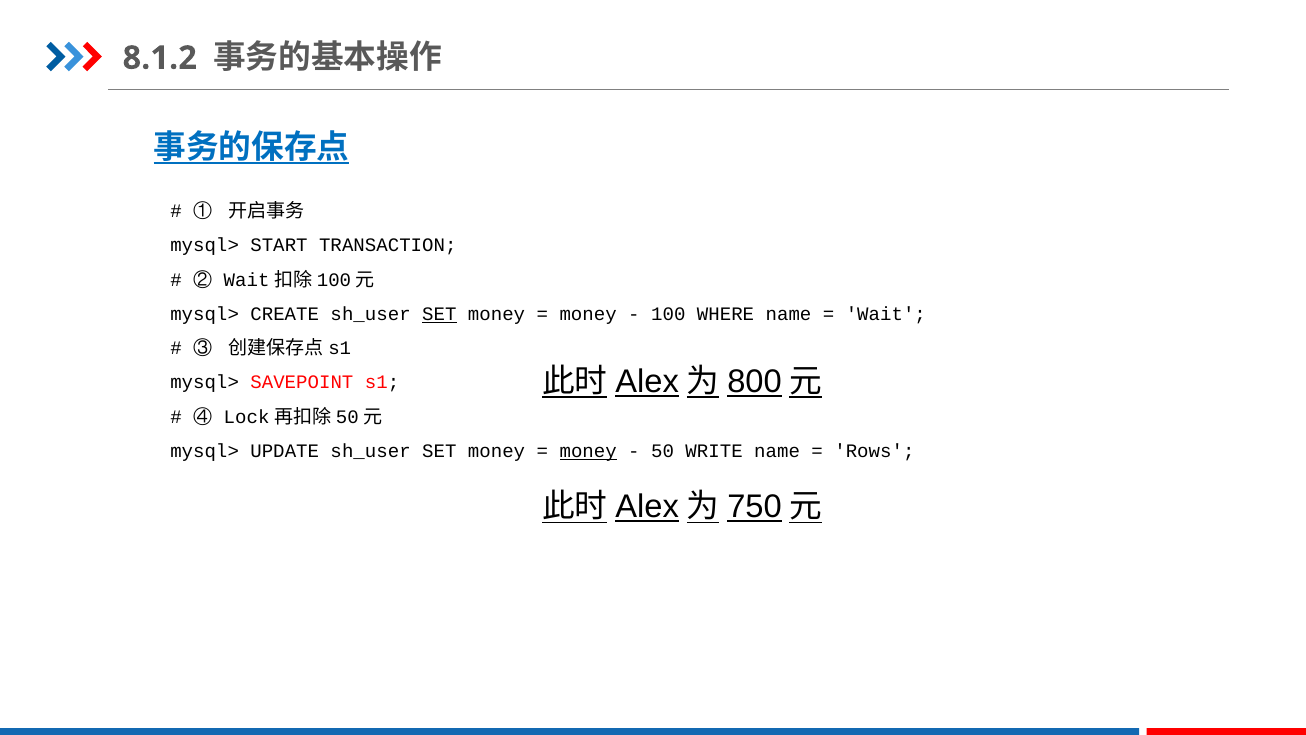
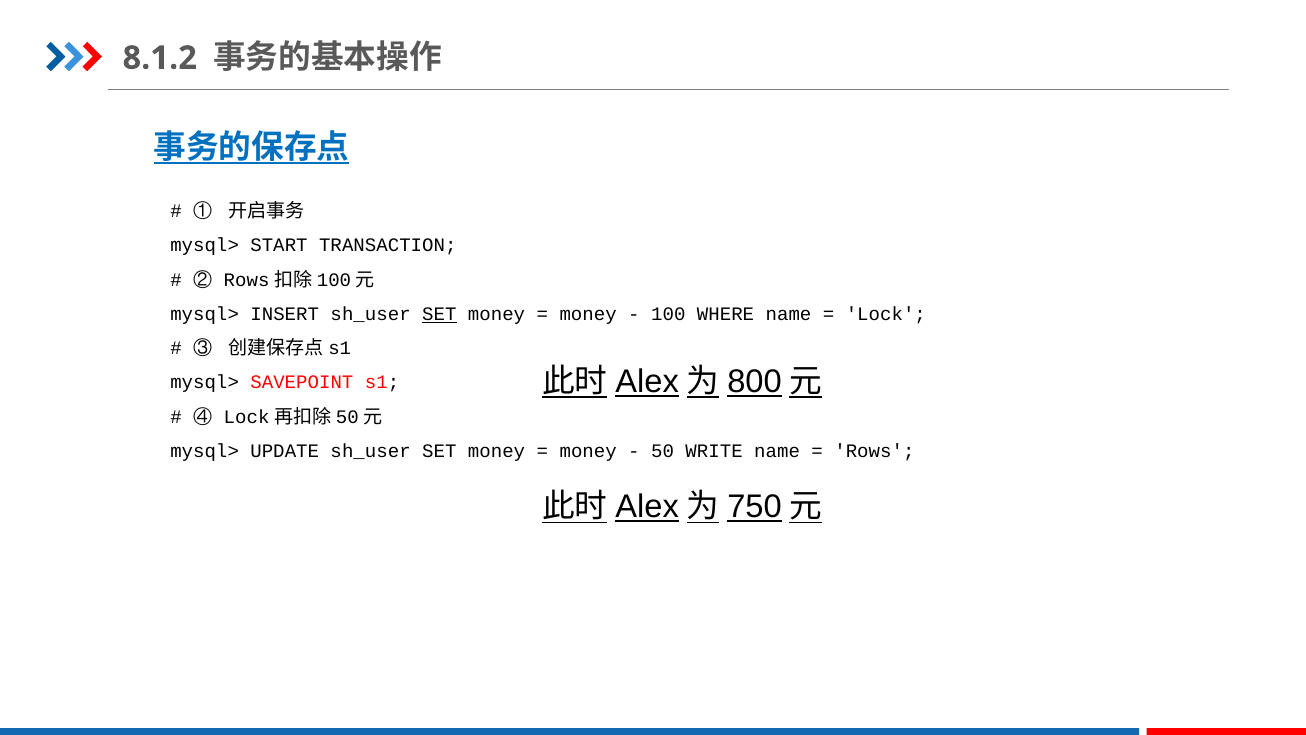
Wait: Wait -> Rows (247, 280)
CREATE: CREATE -> INSERT (285, 314)
Wait: Wait -> Lock (886, 314)
money underline: present -> none (588, 451)
